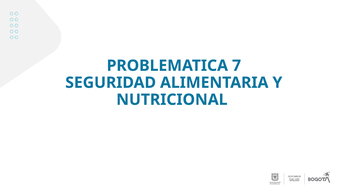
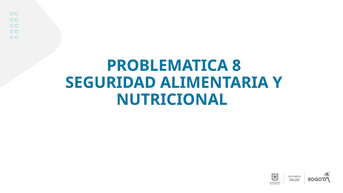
7: 7 -> 8 (237, 66)
